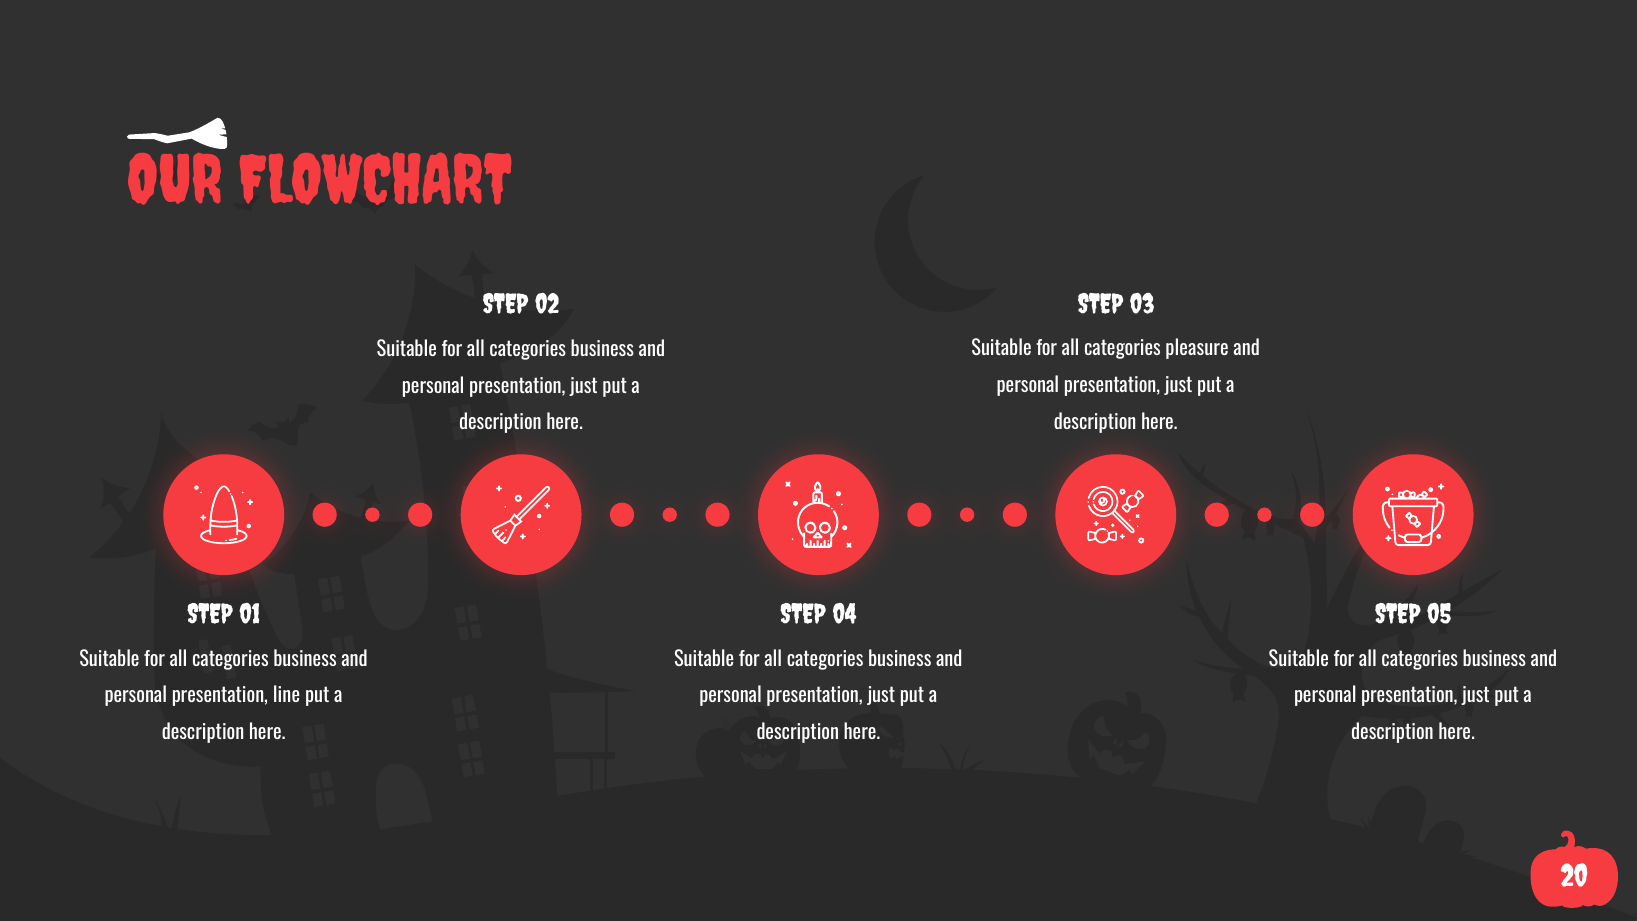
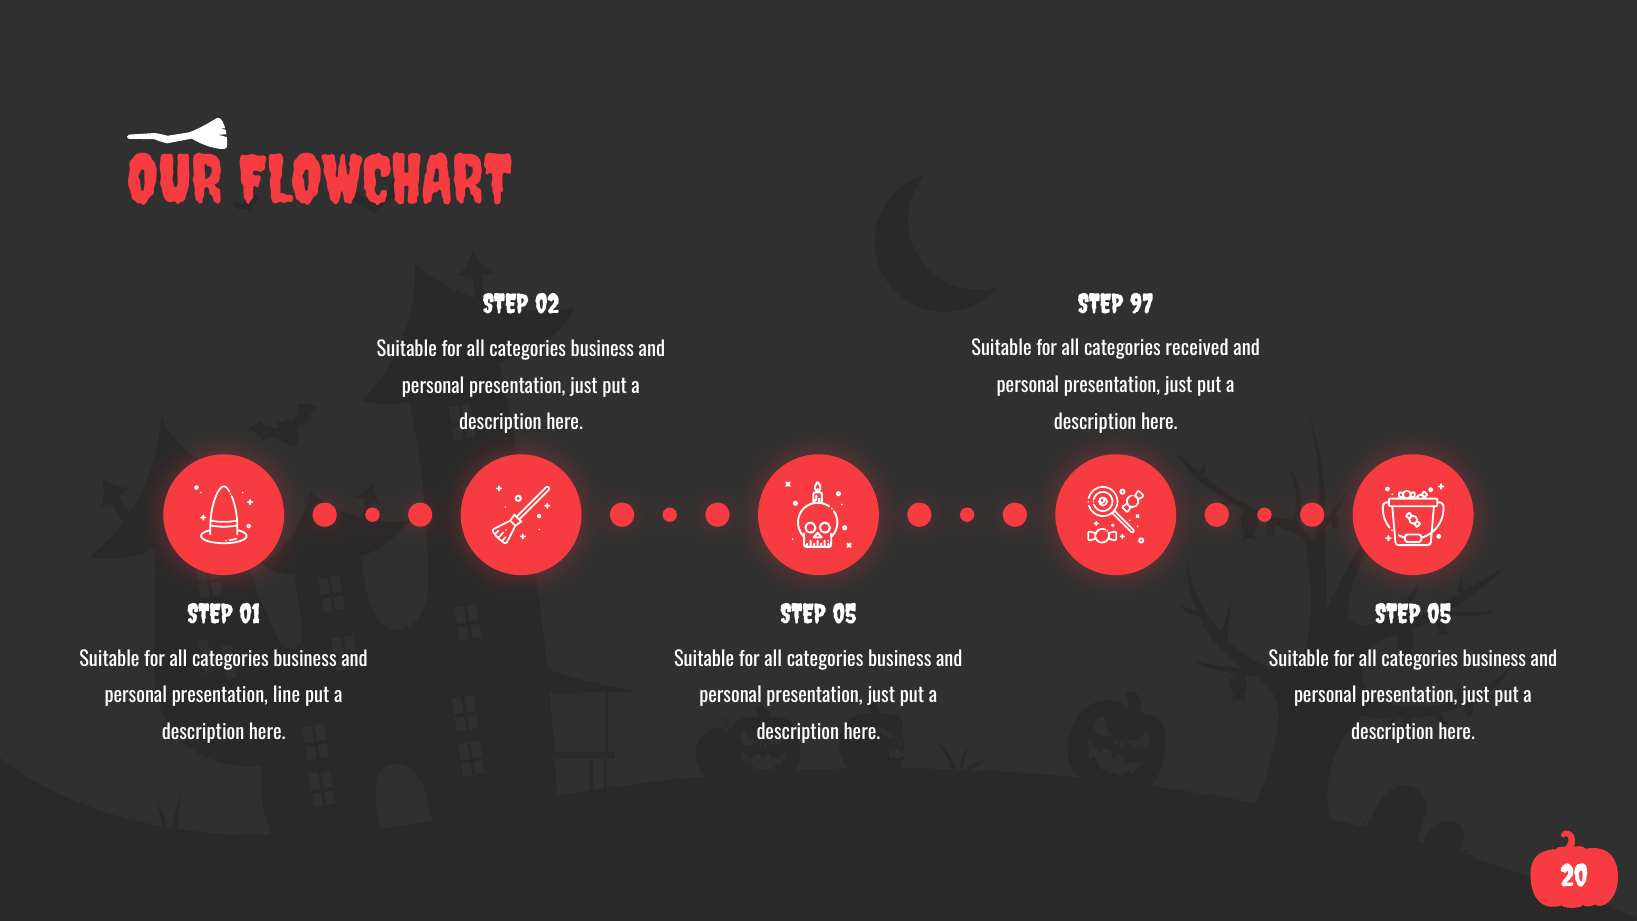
03: 03 -> 97 (1142, 304)
pleasure: pleasure -> received (1197, 349)
04: 04 -> 05 (845, 615)
